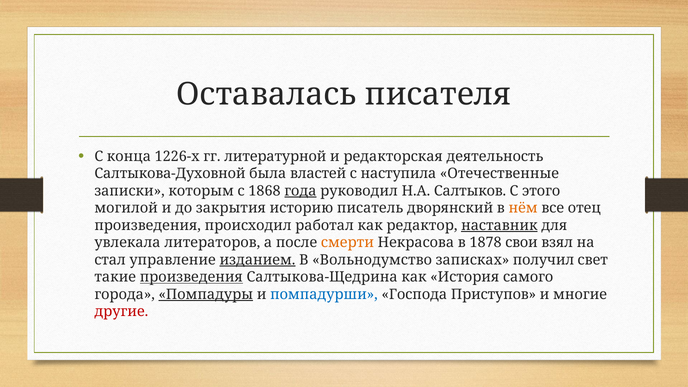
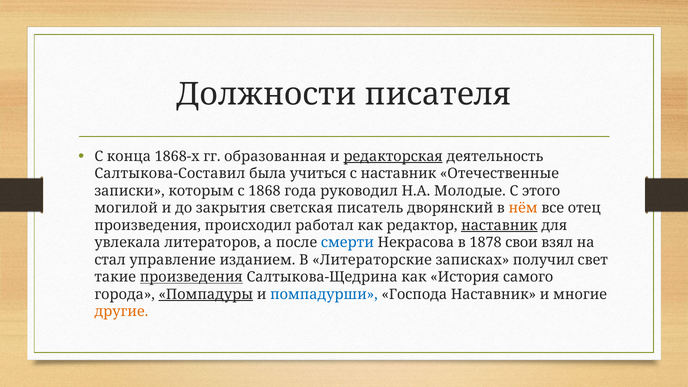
Оставалась: Оставалась -> Должности (266, 94)
1226-х: 1226-х -> 1868-х (177, 157)
литературной: литературной -> образованная (275, 157)
редакторская underline: none -> present (393, 157)
Салтыкова-Духовной: Салтыкова-Духовной -> Салтыкова-Составил (170, 174)
властей: властей -> учиться (318, 174)
с наступила: наступила -> наставник (398, 174)
года underline: present -> none (300, 191)
Салтыков: Салтыков -> Молодые (470, 191)
историю: историю -> светская (301, 208)
смерти colour: orange -> blue (347, 243)
изданием underline: present -> none (257, 260)
Вольнодумство: Вольнодумство -> Литераторские (372, 260)
Господа Приступов: Приступов -> Наставник (493, 294)
другие colour: red -> orange (121, 312)
